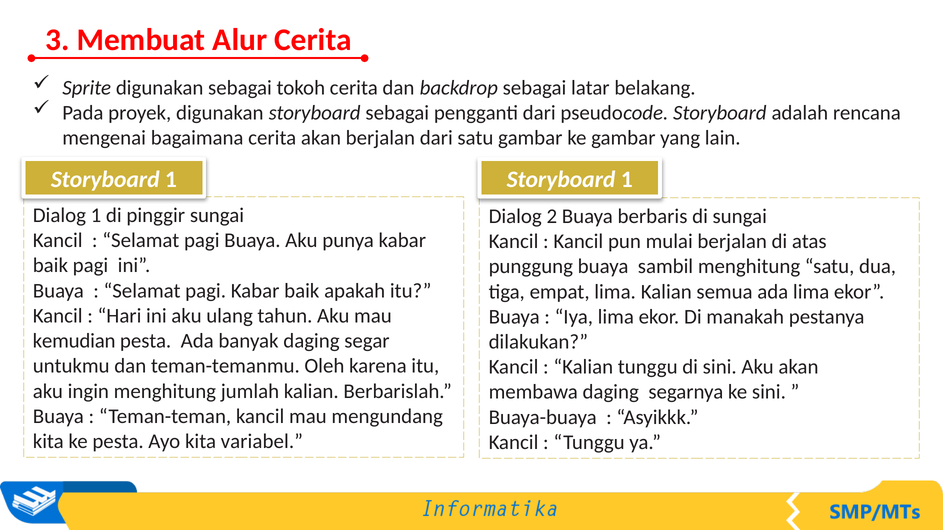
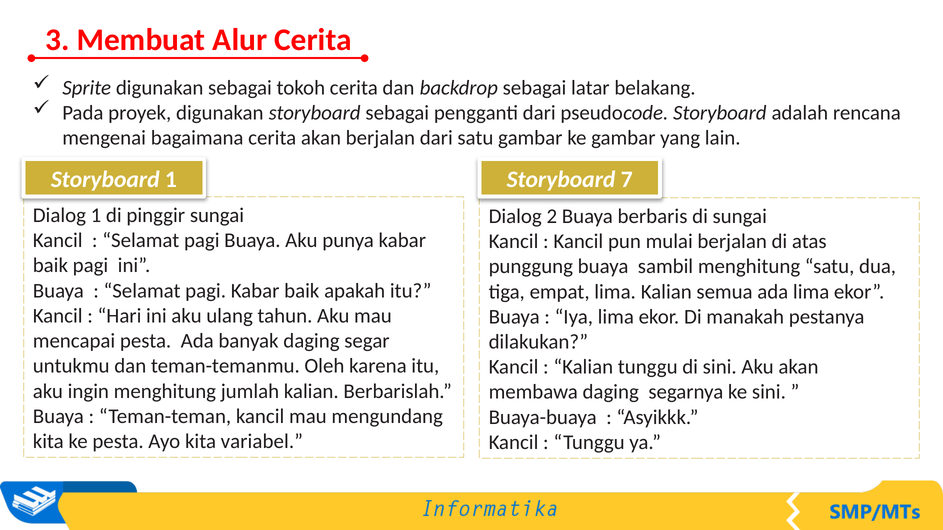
1: 1 -> 7 (627, 180)
kemudian: kemudian -> mencapai (74, 341)
